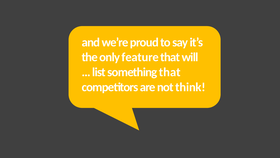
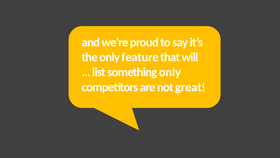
something that: that -> only (170, 72)
think: think -> great (190, 87)
